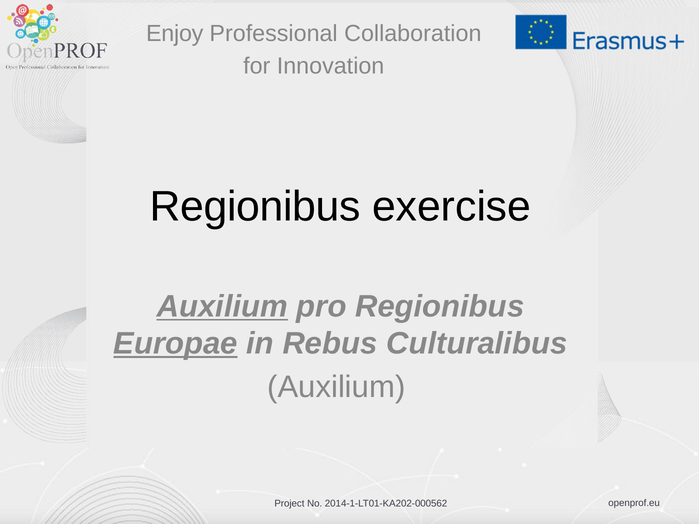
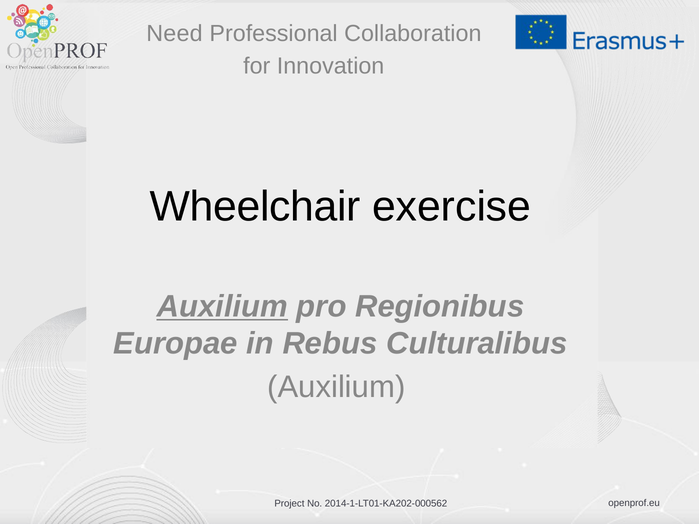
Enjoy: Enjoy -> Need (174, 34)
Regionibus: Regionibus -> Wheelchair (255, 207)
Europae underline: present -> none (176, 344)
